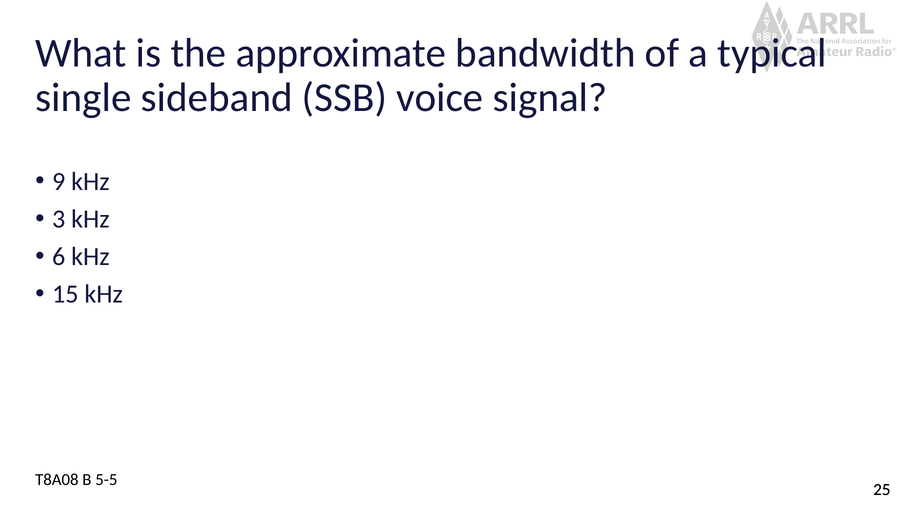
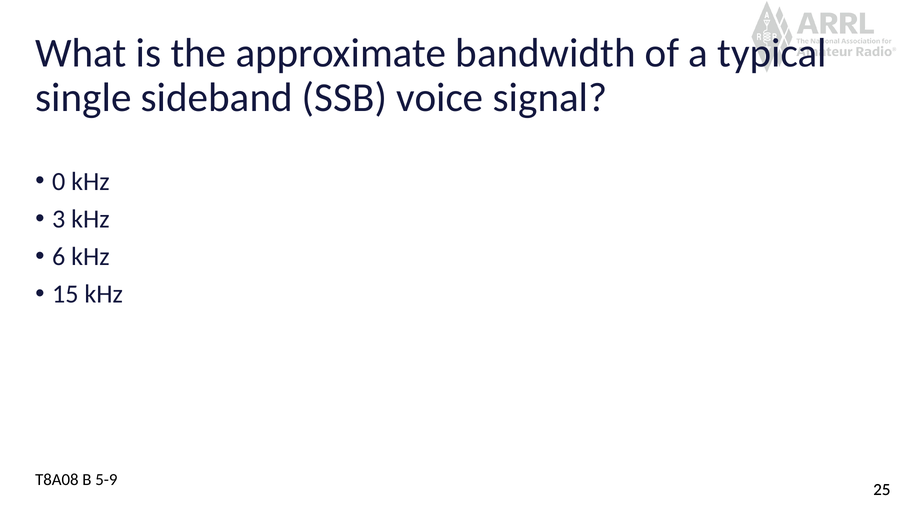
9: 9 -> 0 (59, 181)
5-5: 5-5 -> 5-9 (106, 479)
